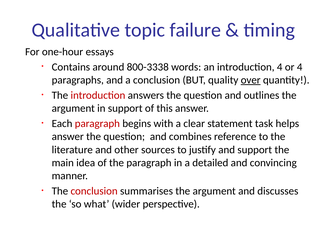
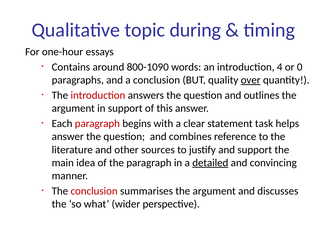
failure: failure -> during (195, 30)
800-3338: 800-3338 -> 800-1090 (148, 67)
or 4: 4 -> 0 (300, 67)
detailed underline: none -> present (210, 163)
